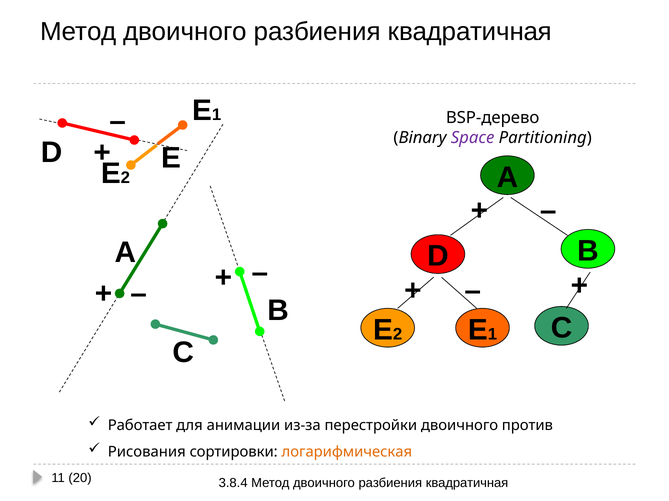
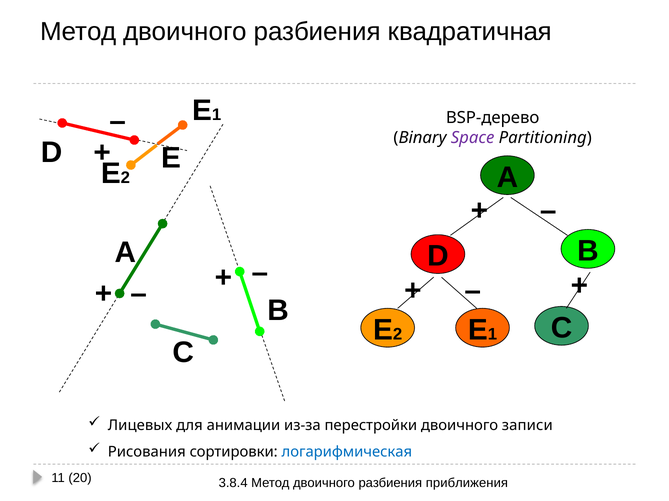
Работает: Работает -> Лицевых (140, 426)
против: против -> записи (527, 426)
логарифмическая colour: orange -> blue (347, 453)
квадратичная: квадратичная -> приближения (467, 484)
